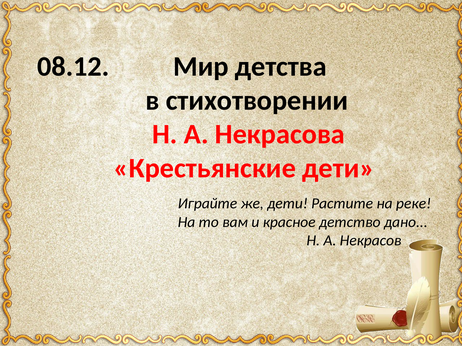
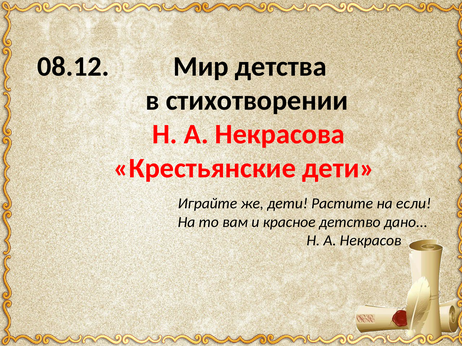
реке: реке -> если (414, 204)
